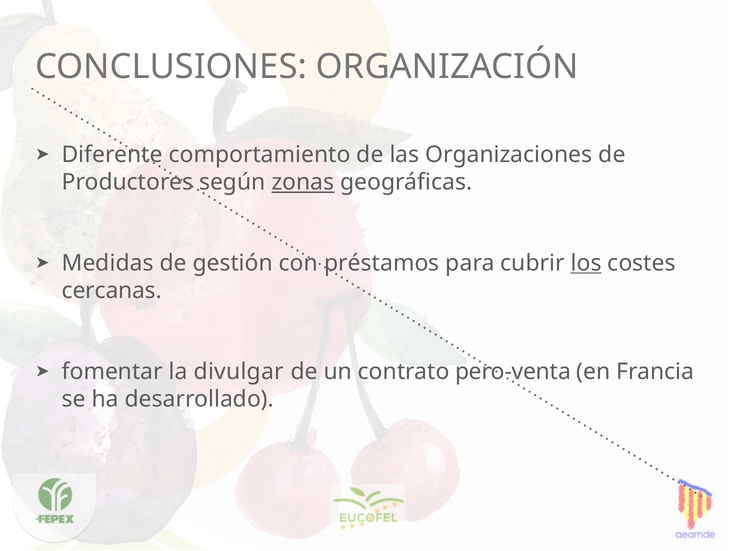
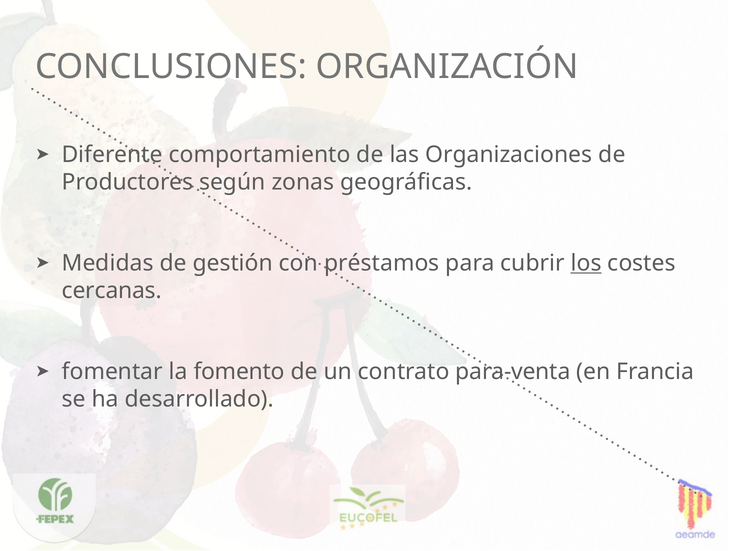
zonas underline: present -> none (303, 182)
divulgar: divulgar -> fomento (239, 372)
pero-venta: pero-venta -> para-venta (513, 372)
